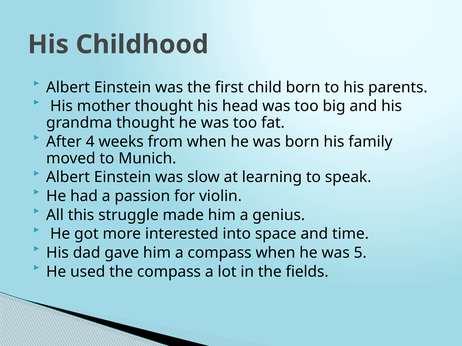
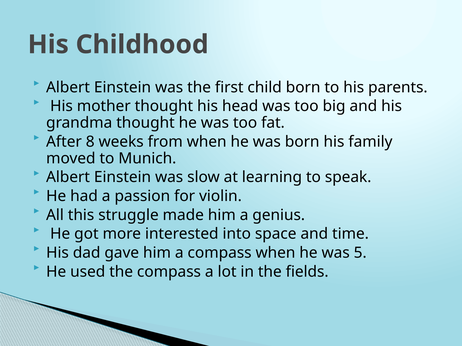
4: 4 -> 8 (90, 142)
